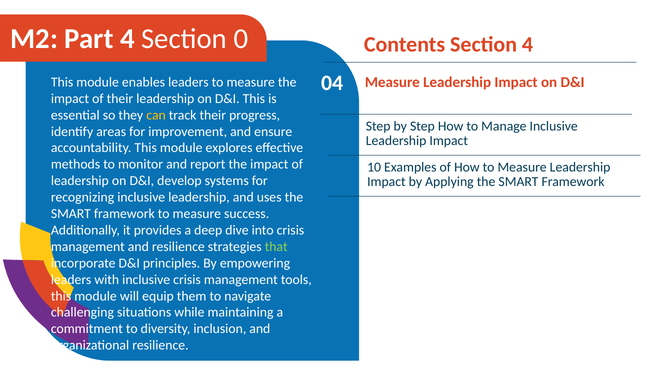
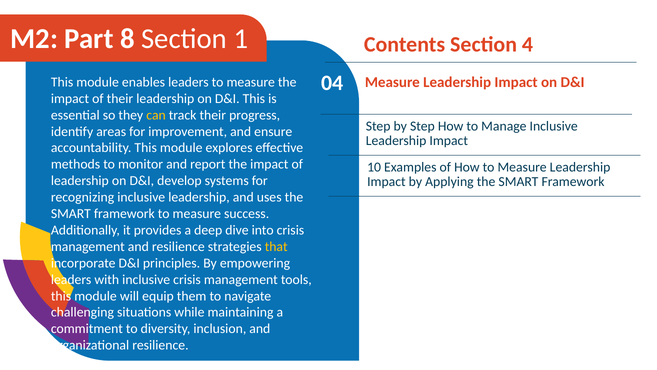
Part 4: 4 -> 8 (127, 39)
0: 0 -> 1 (241, 39)
that colour: light green -> yellow (276, 246)
